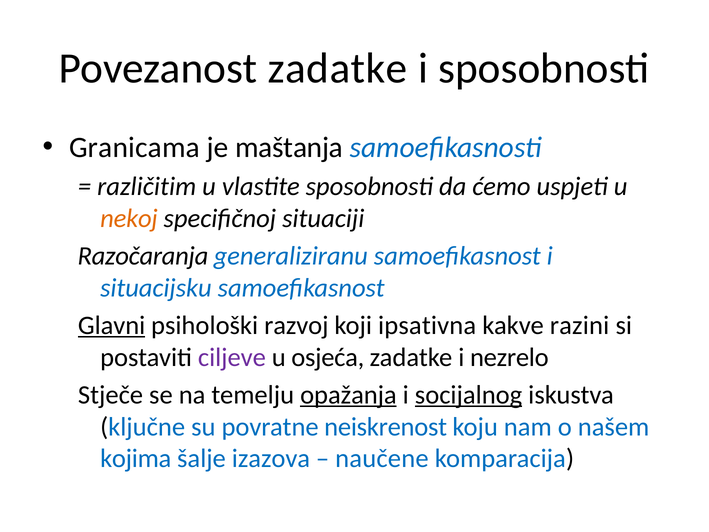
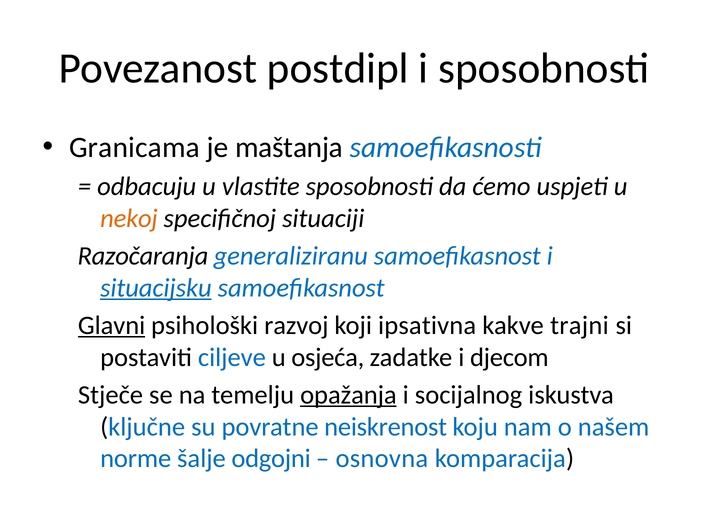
Povezanost zadatke: zadatke -> postdipl (338, 69)
različitim: različitim -> odbacuju (147, 186)
situacijsku underline: none -> present (156, 288)
razini: razini -> trajni (579, 325)
ciljeve colour: purple -> blue (232, 357)
nezrelo: nezrelo -> djecom (509, 357)
socijalnog underline: present -> none (469, 395)
kojima: kojima -> norme (136, 458)
izazova: izazova -> odgojni (271, 458)
naučene: naučene -> osnovna (382, 458)
